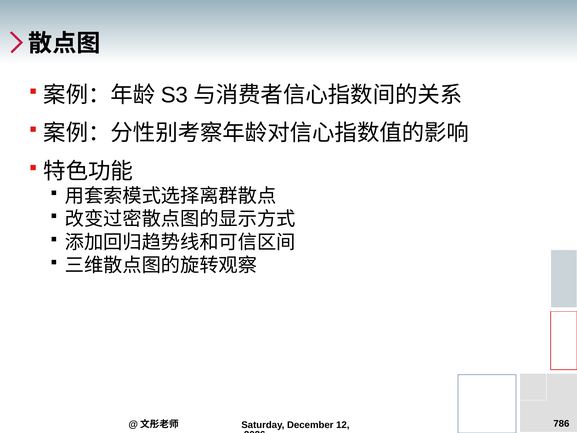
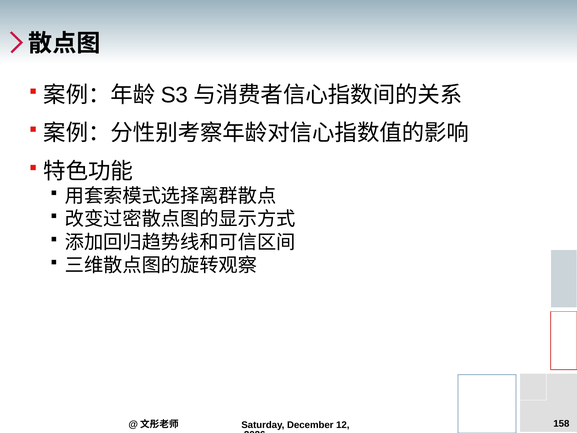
786: 786 -> 158 (561, 423)
